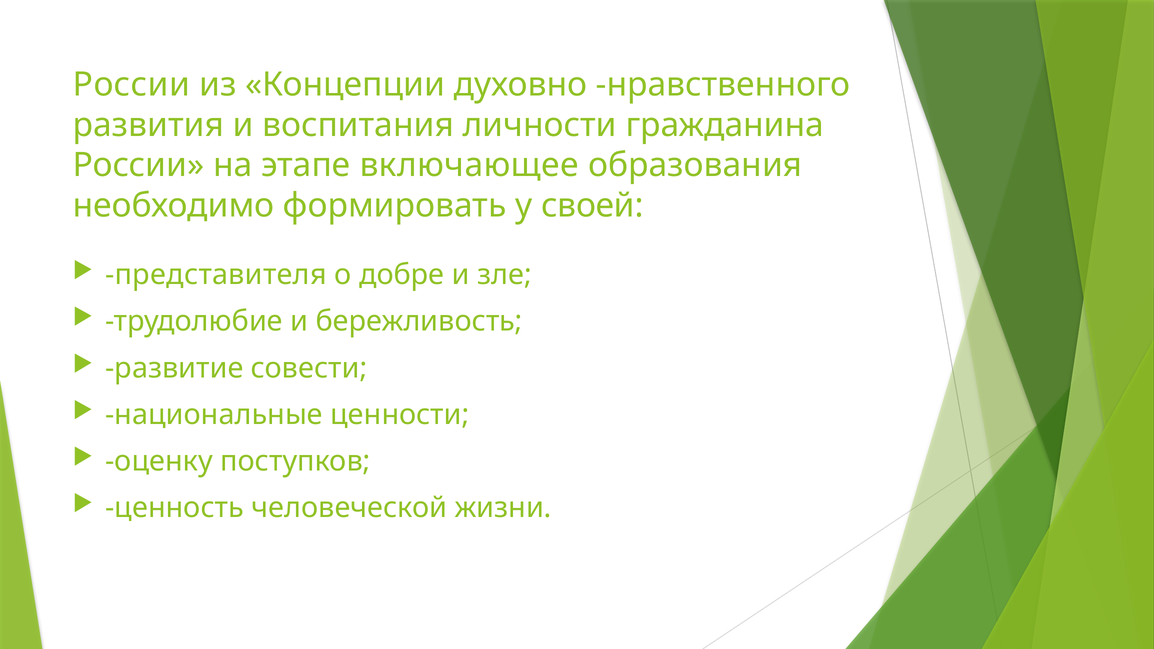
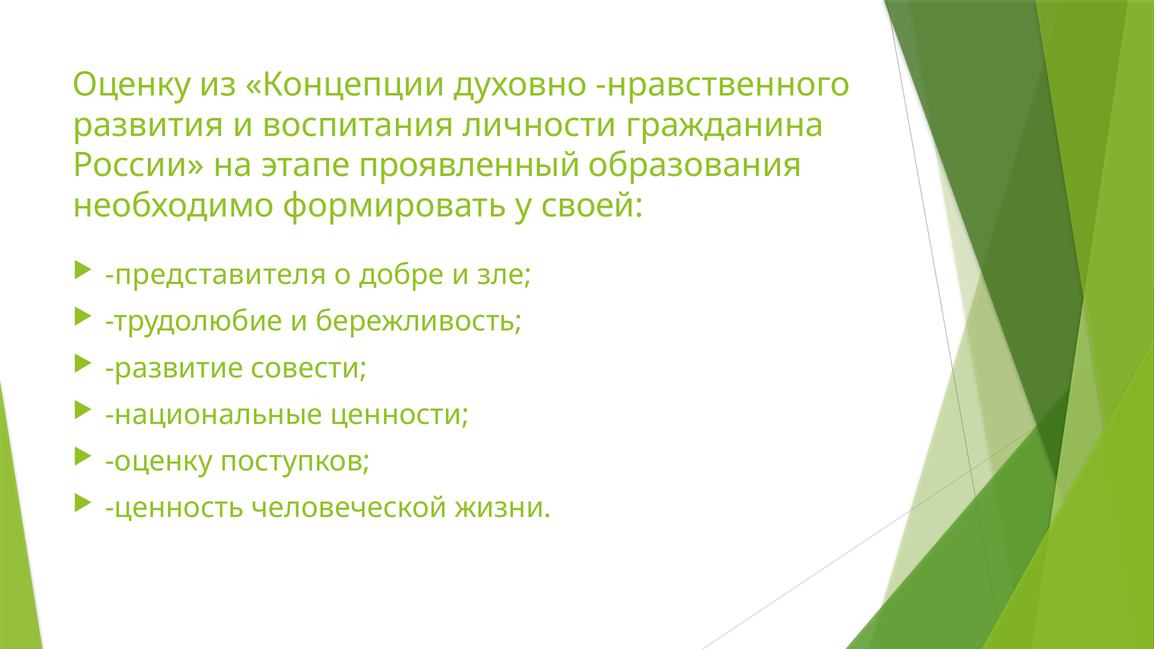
России: России -> Оценку (132, 85)
включающее: включающее -> проявленный (470, 165)
